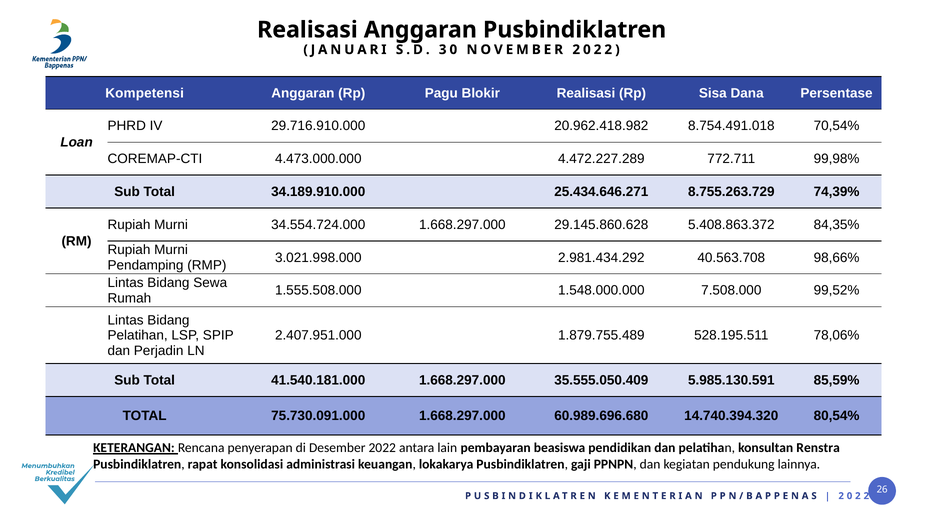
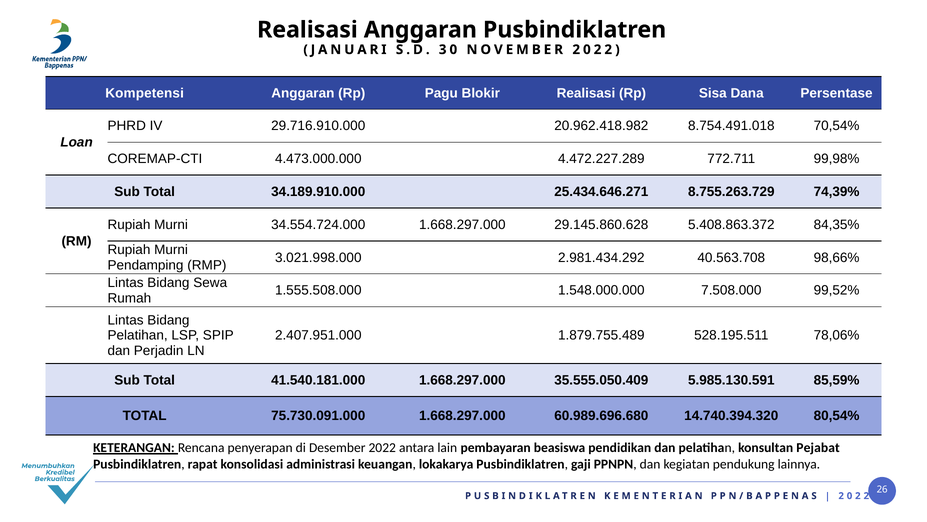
Renstra: Renstra -> Pejabat (818, 447)
